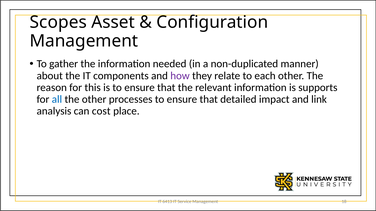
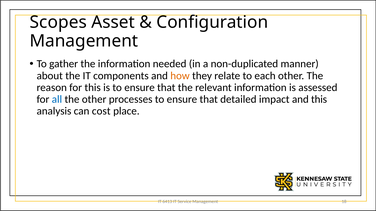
how colour: purple -> orange (180, 76)
supports: supports -> assessed (318, 88)
and link: link -> this (319, 100)
